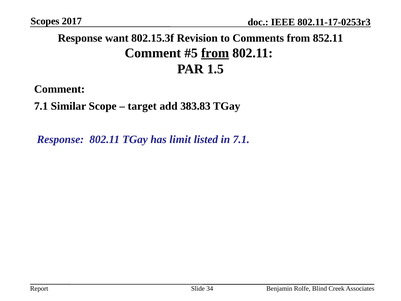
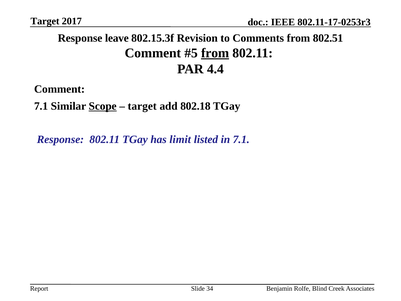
Scopes: Scopes -> Target (45, 21)
want: want -> leave (117, 38)
852.11: 852.11 -> 802.51 (328, 38)
1.5: 1.5 -> 4.4 (215, 69)
Scope underline: none -> present (103, 106)
383.83: 383.83 -> 802.18 (195, 106)
